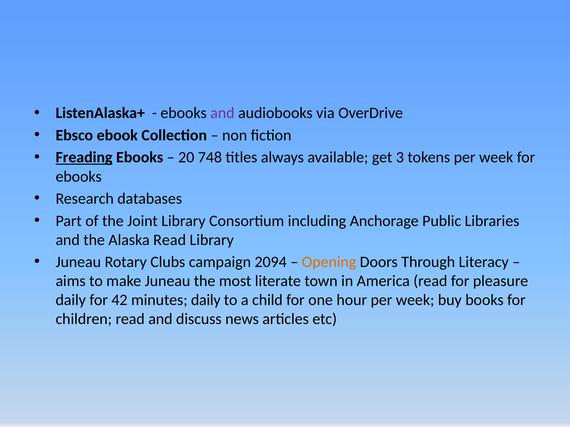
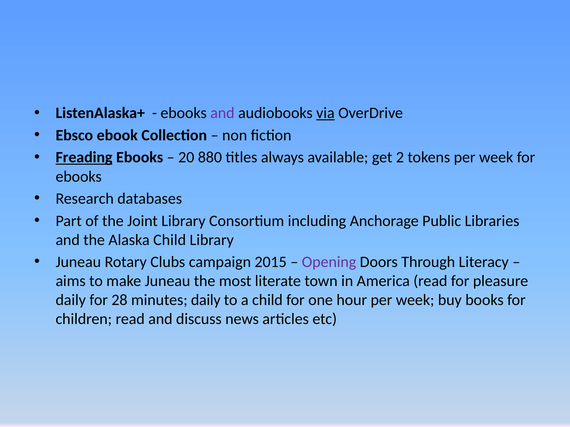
via underline: none -> present (325, 113)
748: 748 -> 880 (210, 158)
3: 3 -> 2 (400, 158)
Alaska Read: Read -> Child (170, 240)
2094: 2094 -> 2015 (271, 262)
Opening colour: orange -> purple (329, 262)
42: 42 -> 28 (119, 300)
